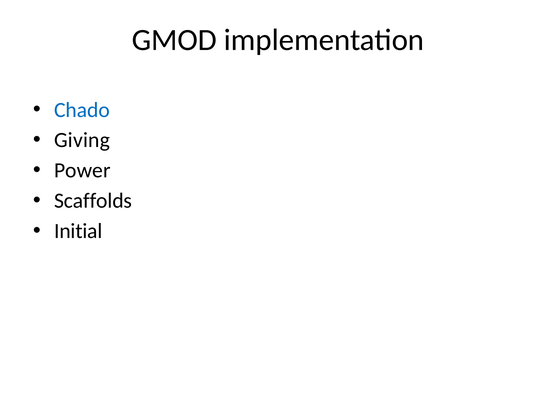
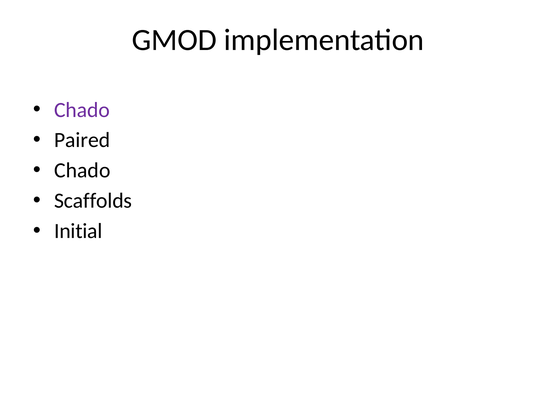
Chado colour: blue -> purple (82, 110)
Giving: Giving -> Paired (82, 140)
Power: Power -> Chado (82, 170)
